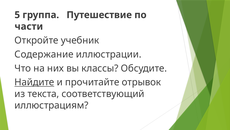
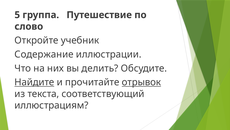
части: части -> слово (29, 26)
классы: классы -> делить (100, 68)
отрывок underline: none -> present (141, 82)
